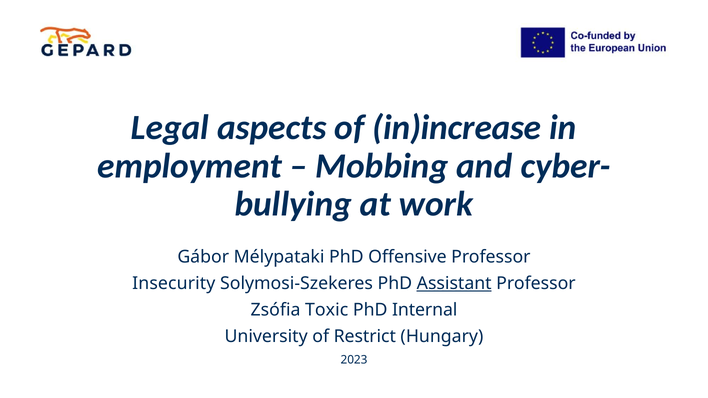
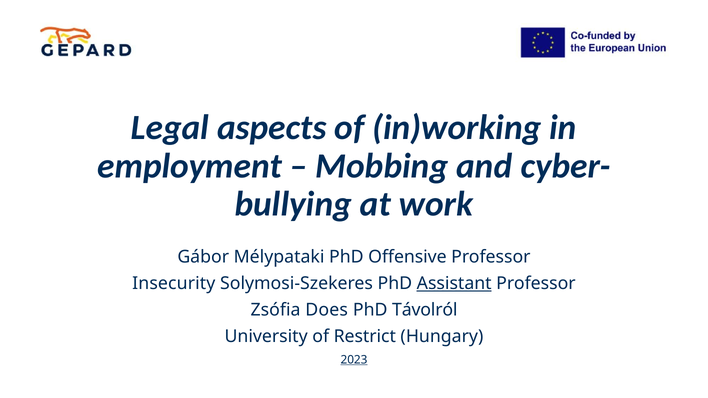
in)increase: in)increase -> in)working (457, 128)
Toxic: Toxic -> Does (327, 310)
Internal: Internal -> Távolról (425, 310)
2023 underline: none -> present (354, 360)
